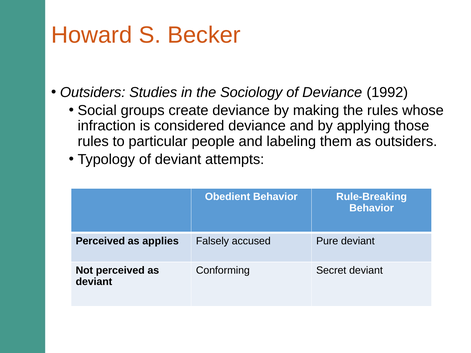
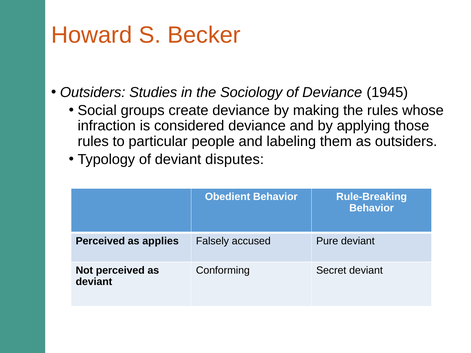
1992: 1992 -> 1945 (387, 92)
attempts: attempts -> disputes (235, 159)
